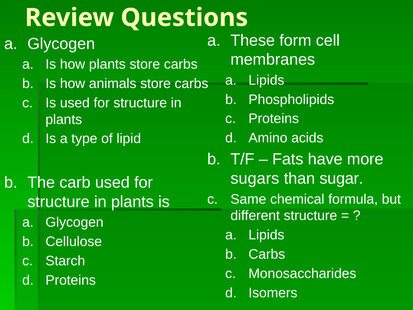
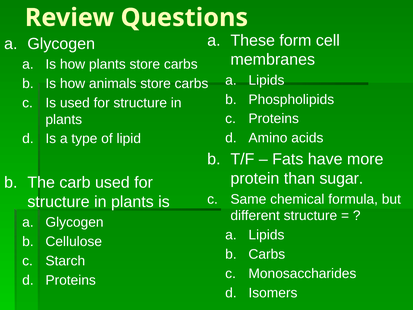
sugars: sugars -> protein (255, 178)
